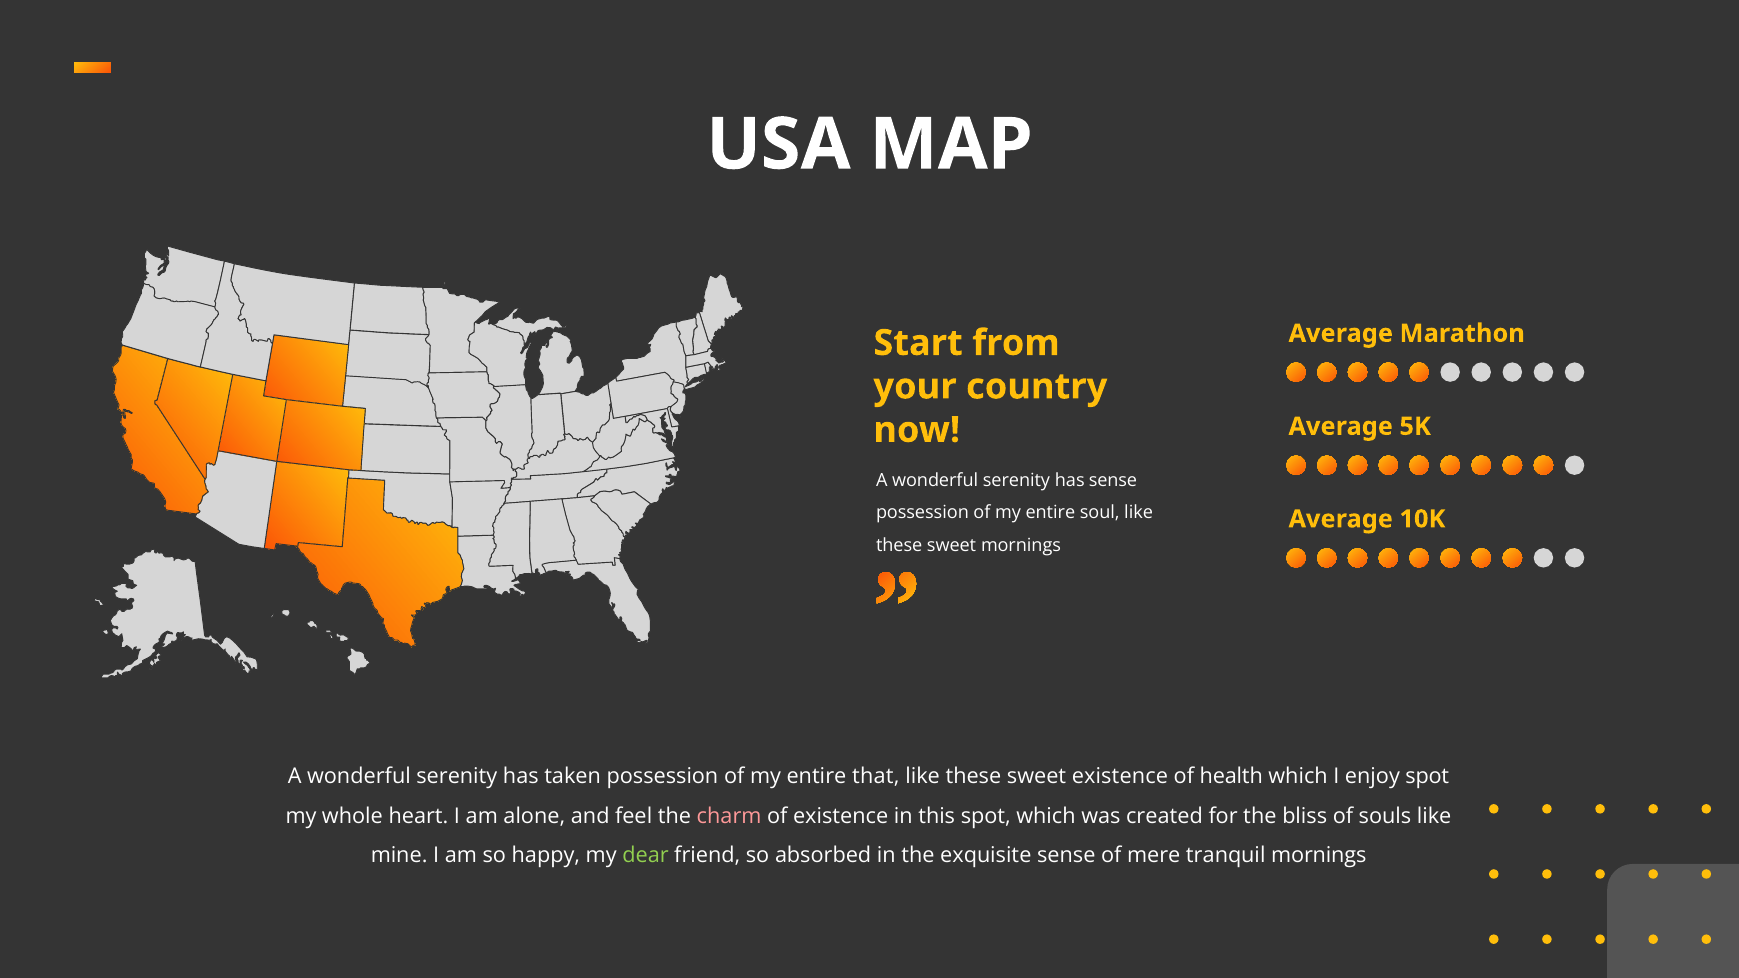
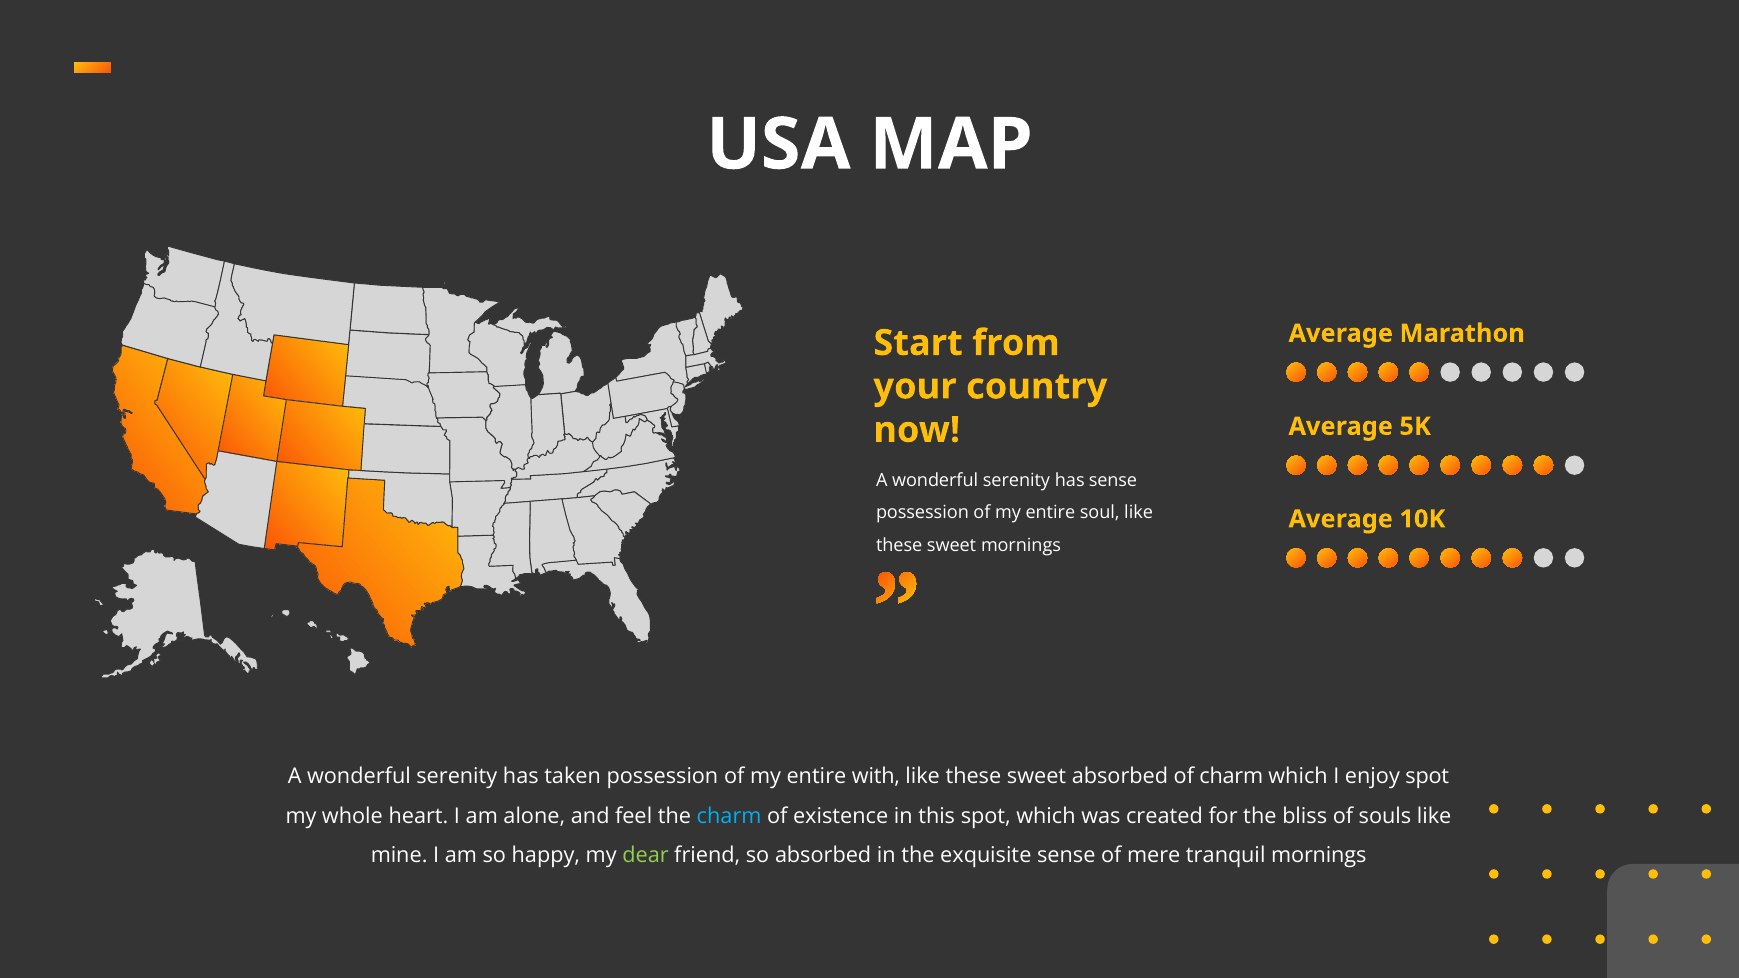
that: that -> with (876, 777)
sweet existence: existence -> absorbed (1120, 777)
of health: health -> charm (1231, 777)
charm colour: pink -> light blue (729, 816)
